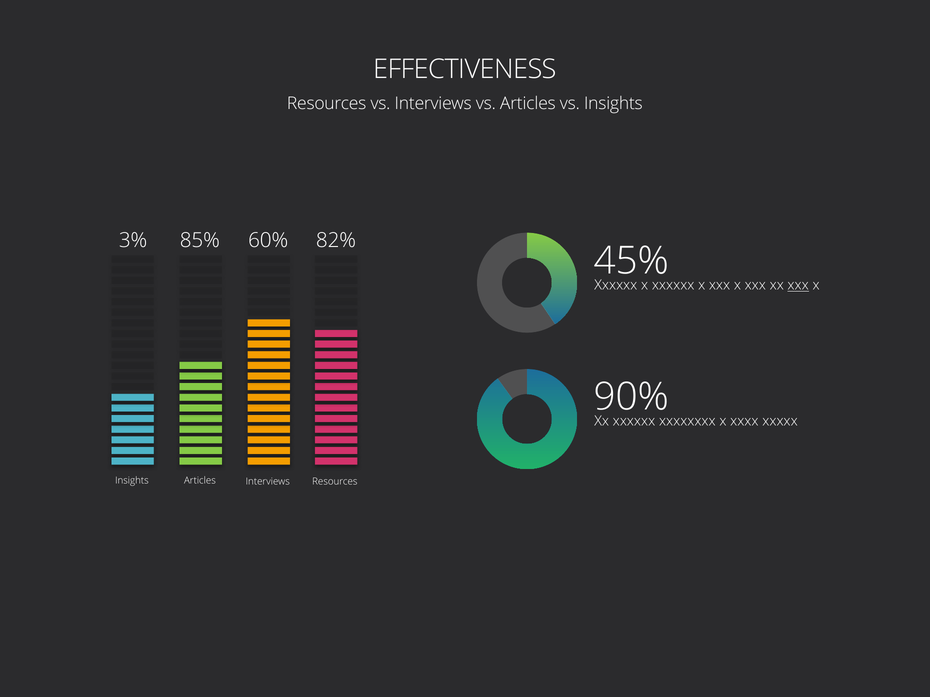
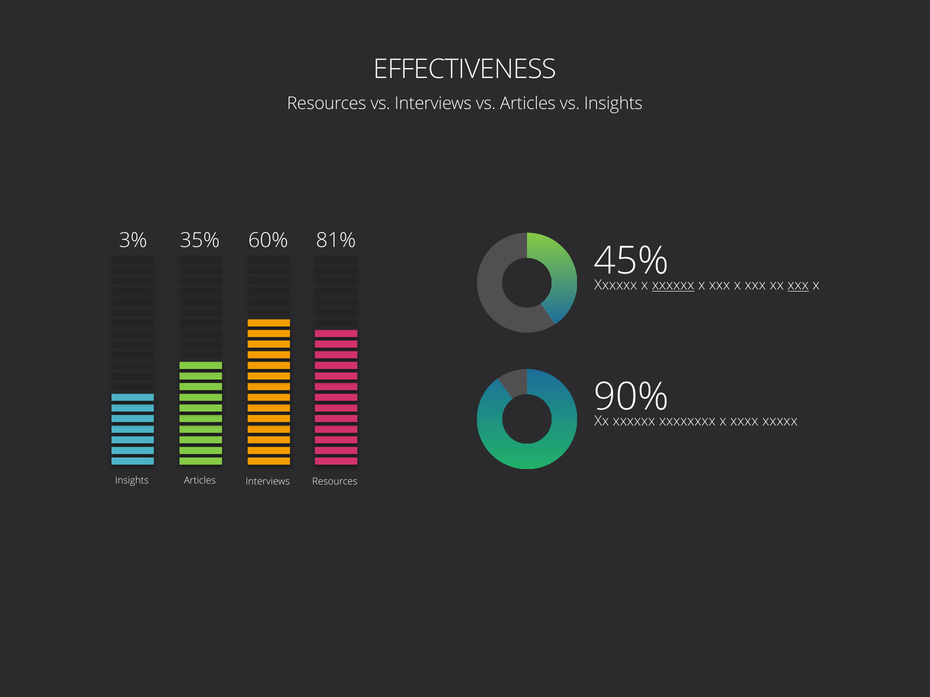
85%: 85% -> 35% (200, 241)
82%: 82% -> 81% (336, 241)
xxxxxx underline: none -> present (673, 285)
